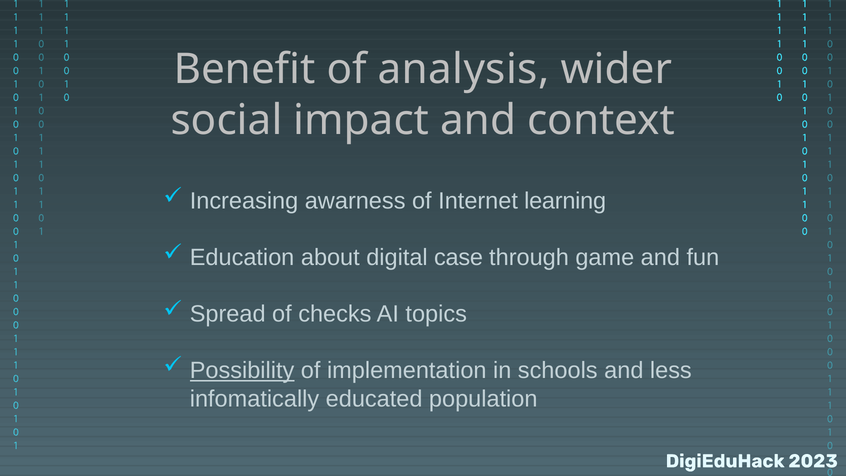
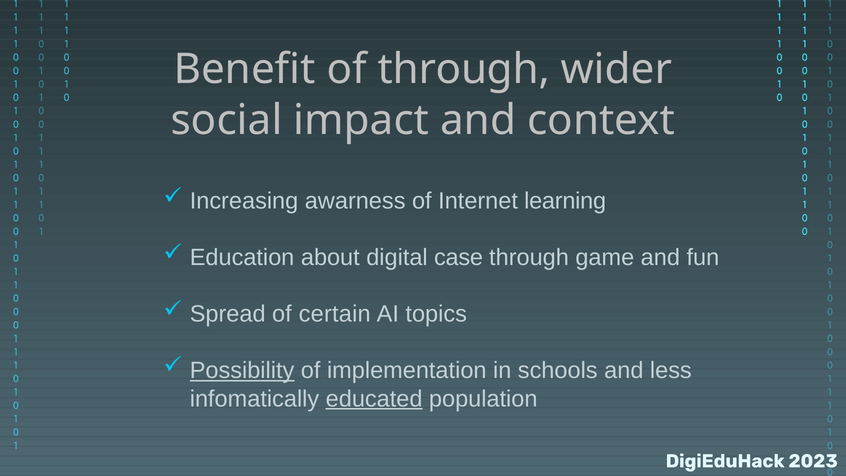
of analysis: analysis -> through (464, 69)
checks: checks -> certain (335, 314)
educated underline: none -> present (374, 399)
